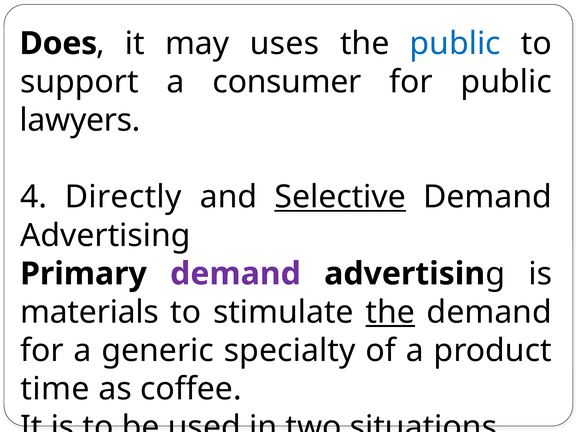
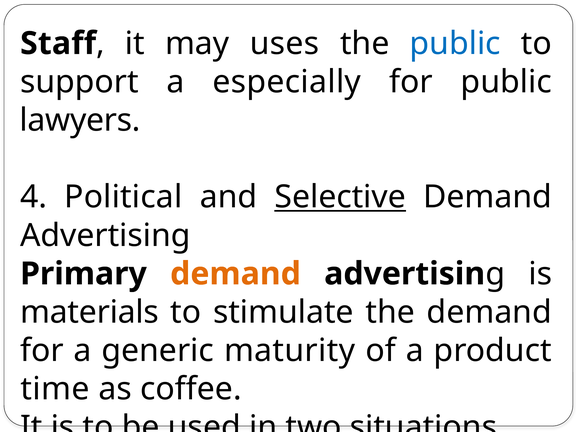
Does: Does -> Staff (58, 44)
consumer: consumer -> especially (287, 82)
Directly: Directly -> Political (123, 197)
demand colour: purple -> orange (235, 274)
the underline: present -> none (390, 313)
specialty: specialty -> maturity (290, 351)
